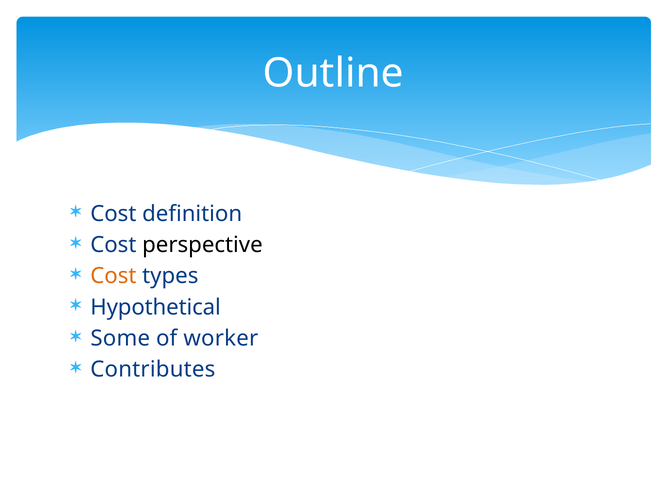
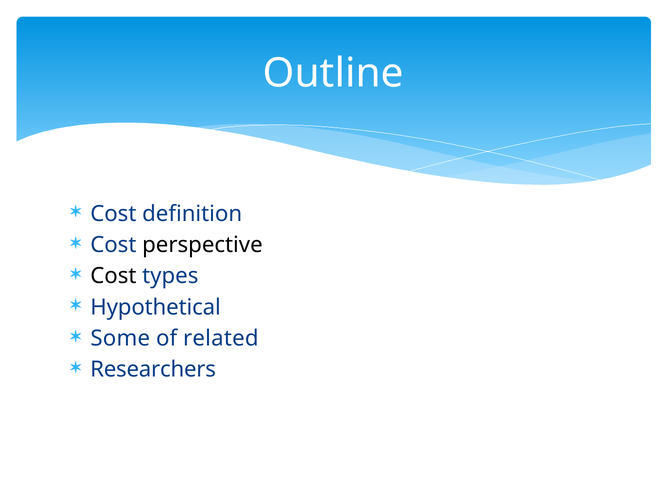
Cost colour: orange -> black (113, 276)
worker: worker -> related (221, 338)
Contributes: Contributes -> Researchers (153, 369)
